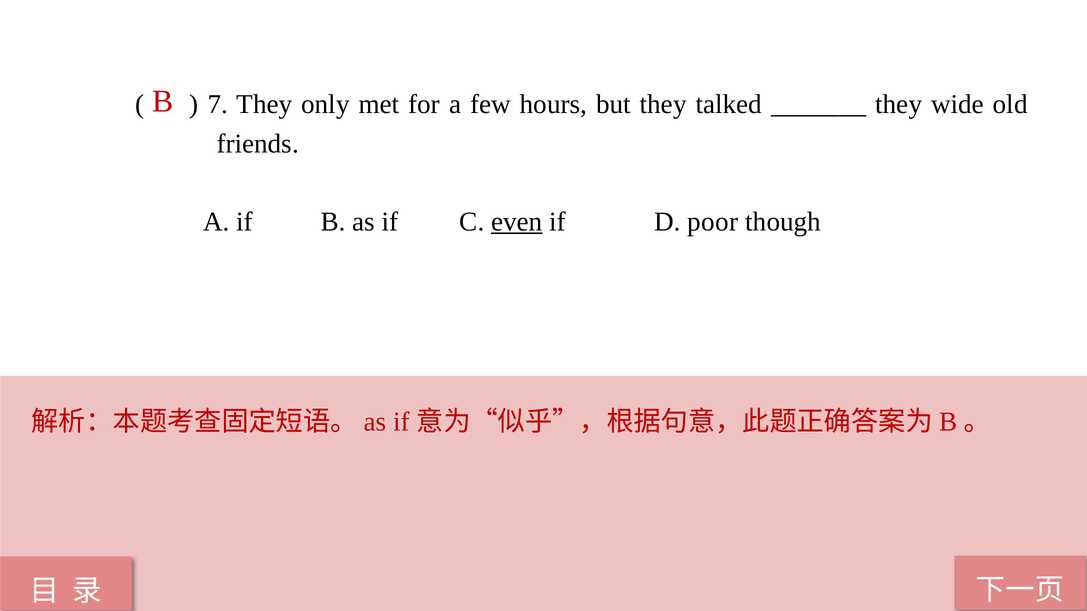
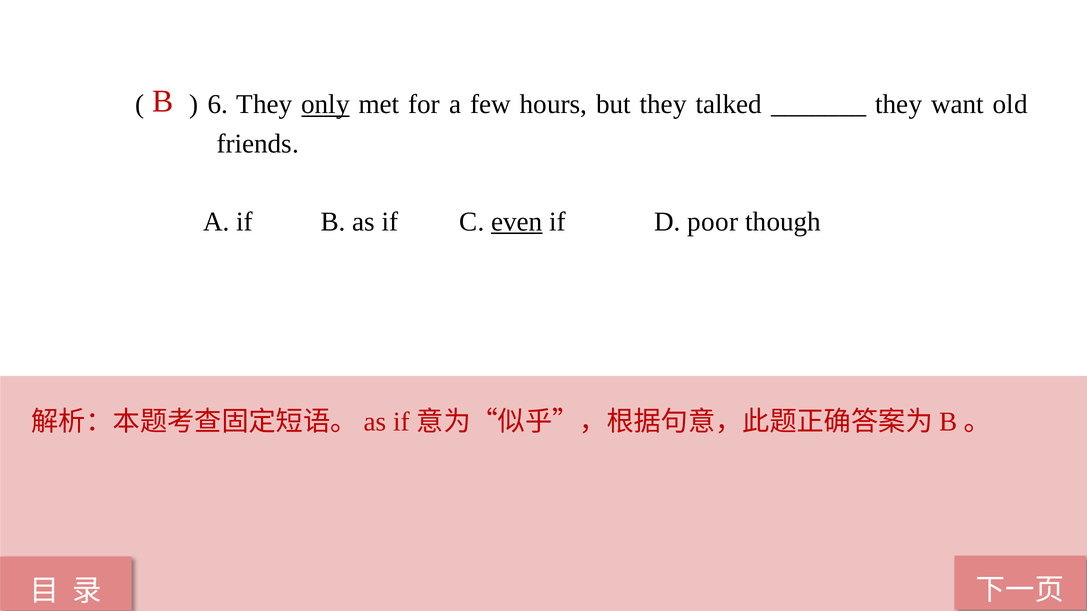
7: 7 -> 6 (218, 105)
only underline: none -> present (325, 105)
wide: wide -> want (958, 105)
